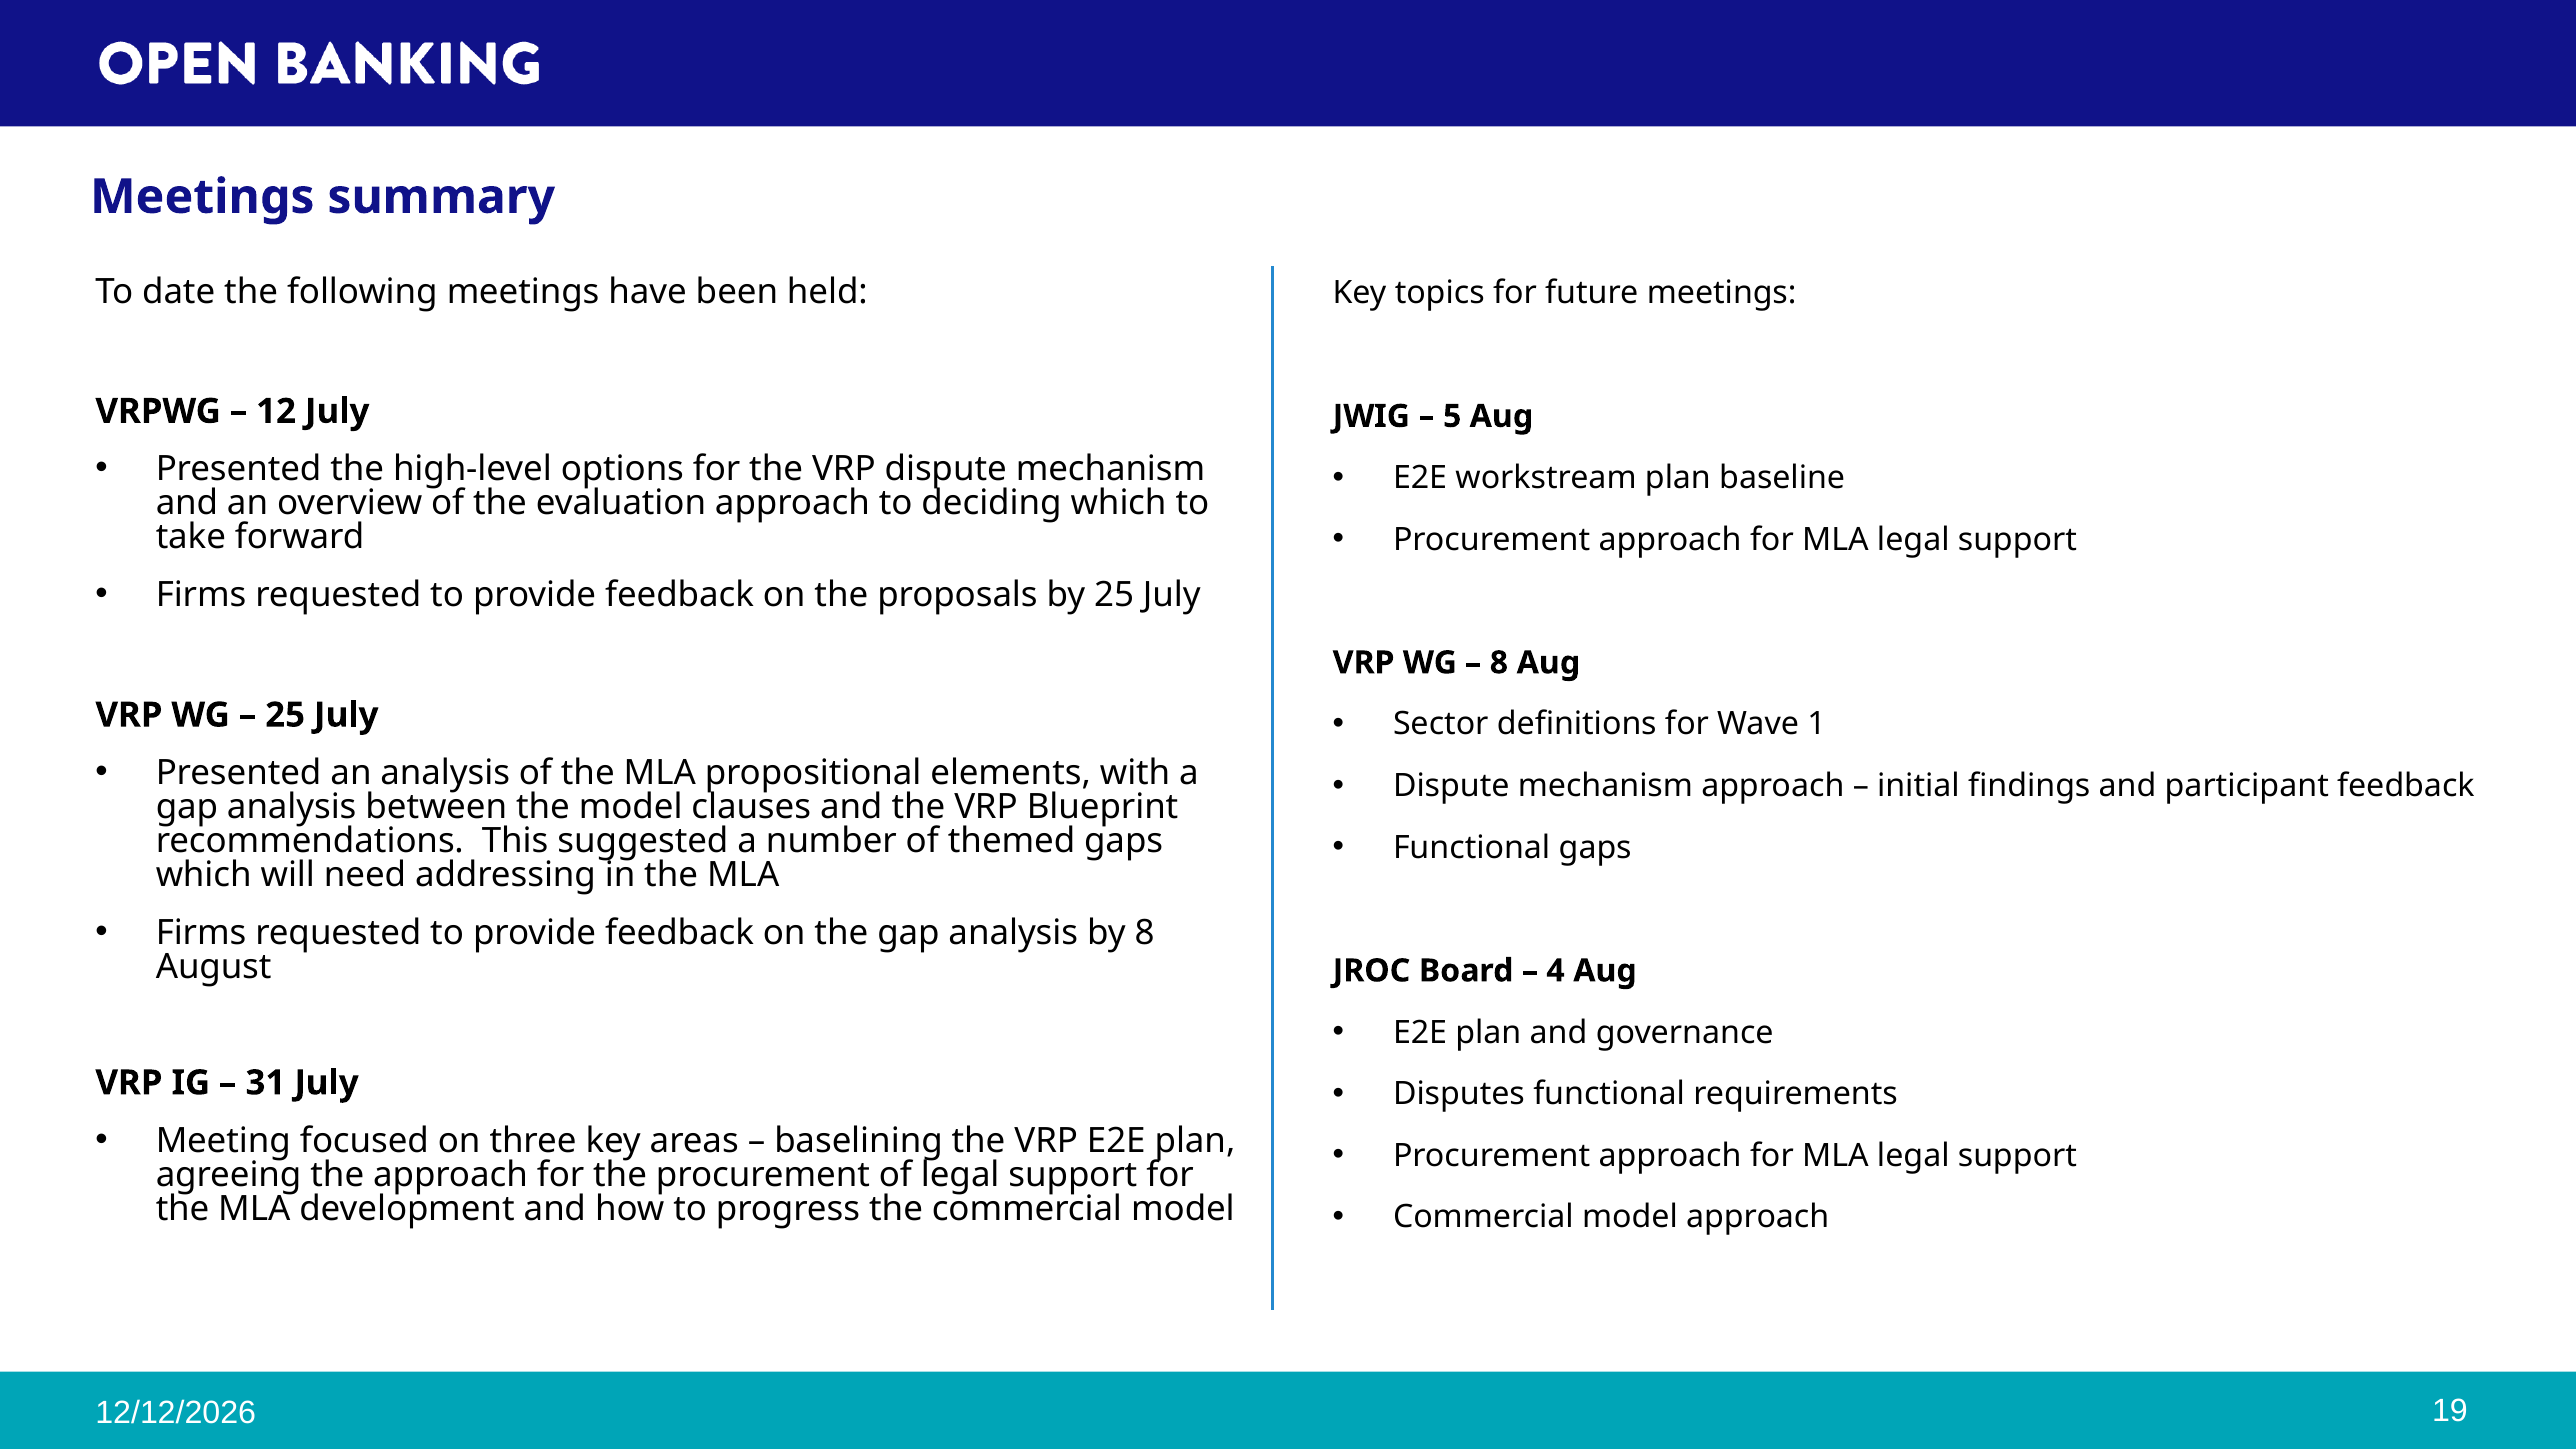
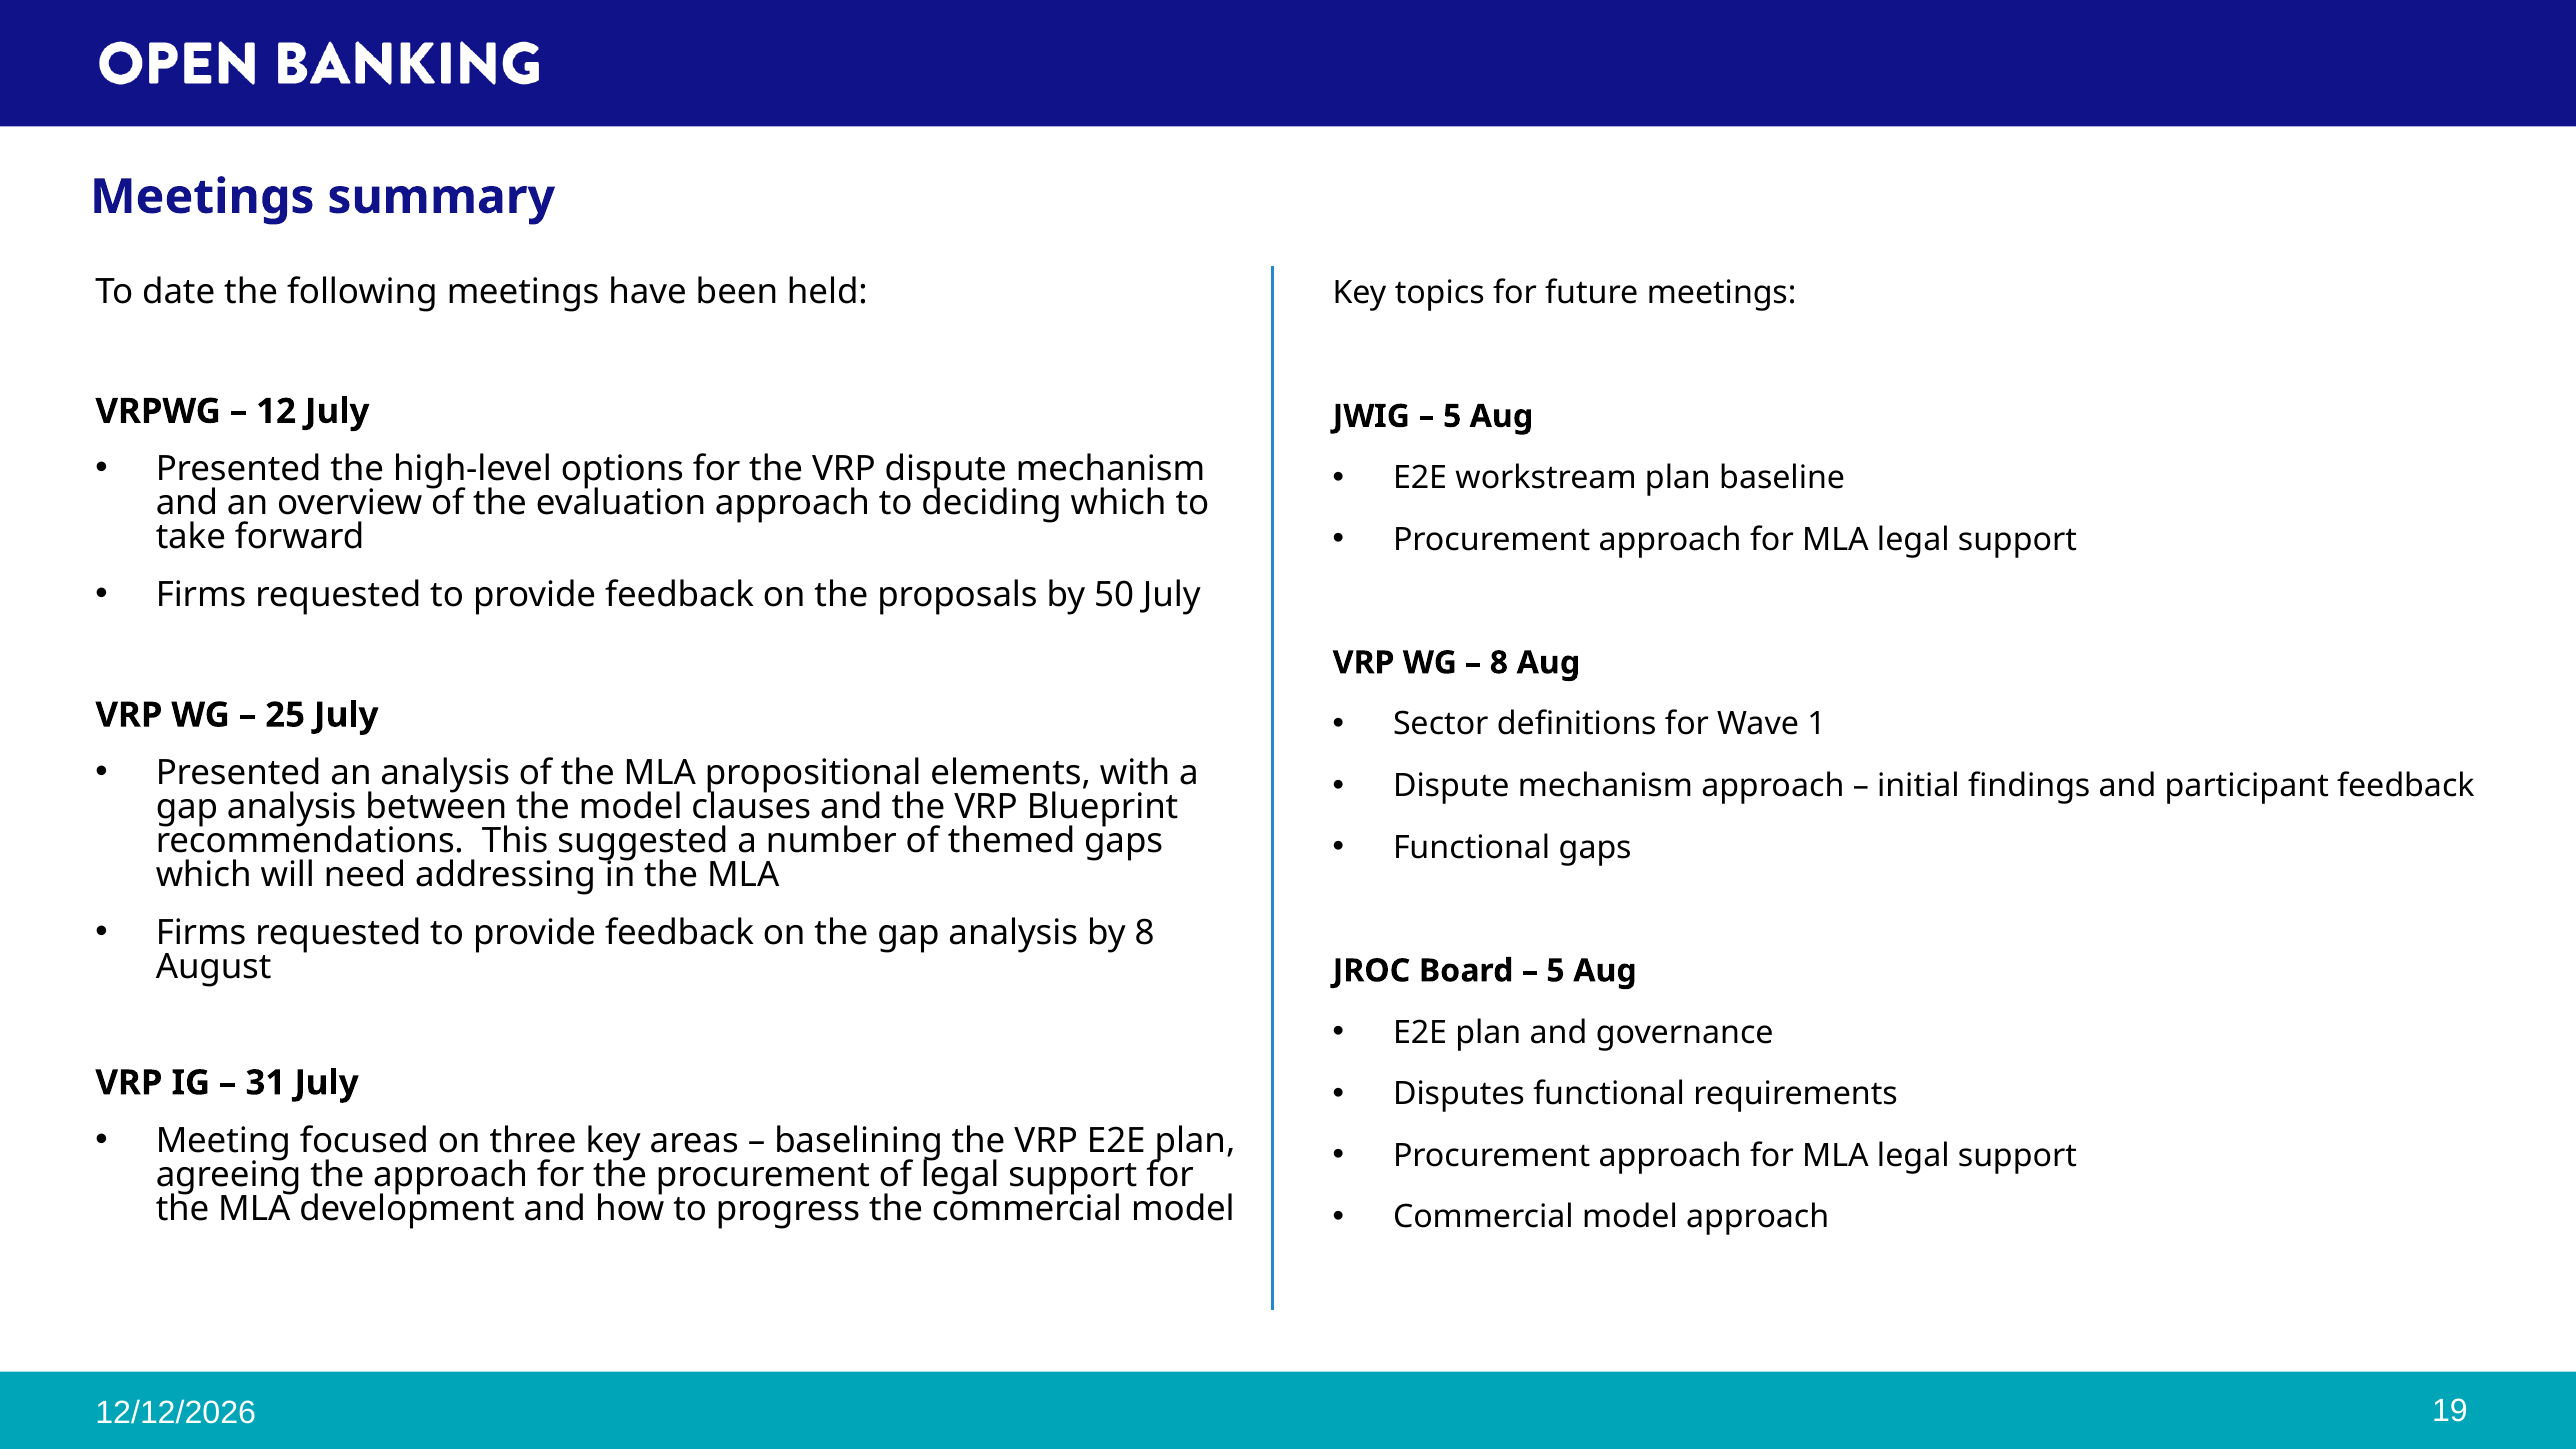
by 25: 25 -> 50 (1114, 595)
4: 4 -> 5 (1555, 971)
